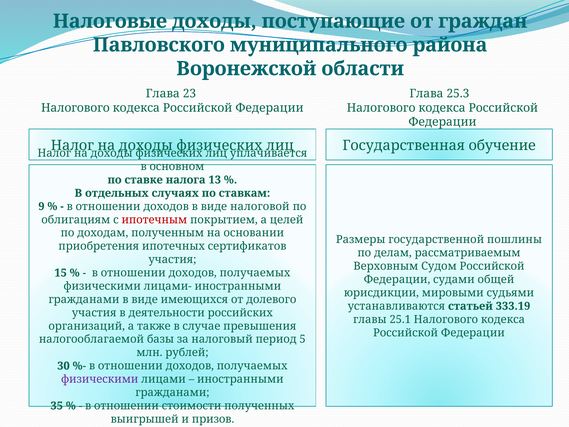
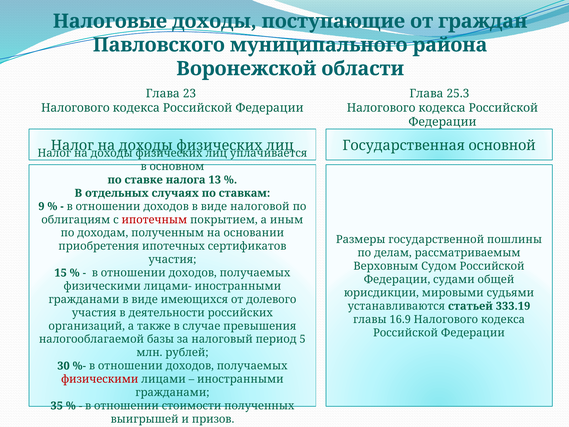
обучение: обучение -> основной (502, 145)
целей: целей -> иным (287, 220)
25.1: 25.1 -> 16.9 (400, 319)
физическими colour: purple -> red (100, 379)
